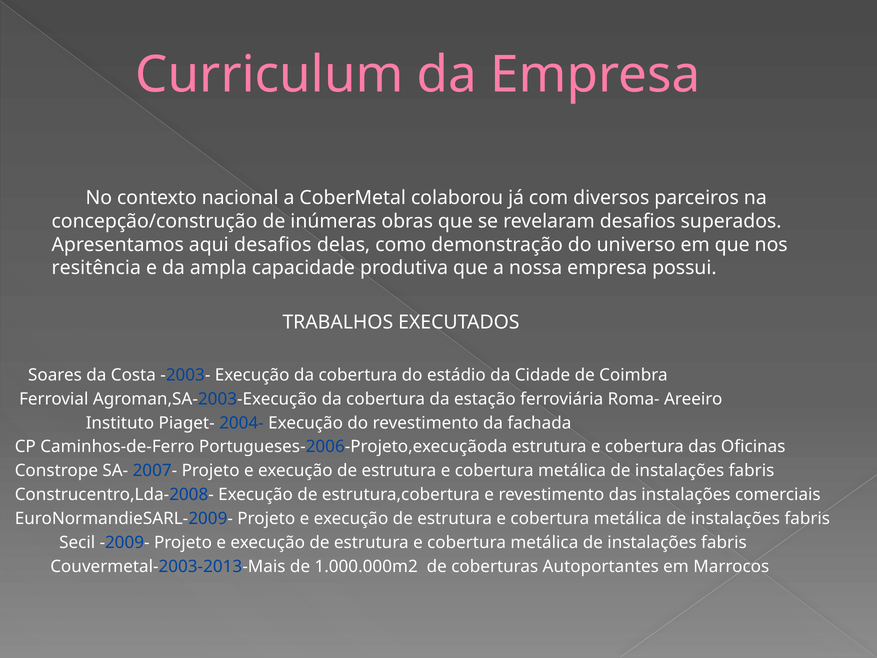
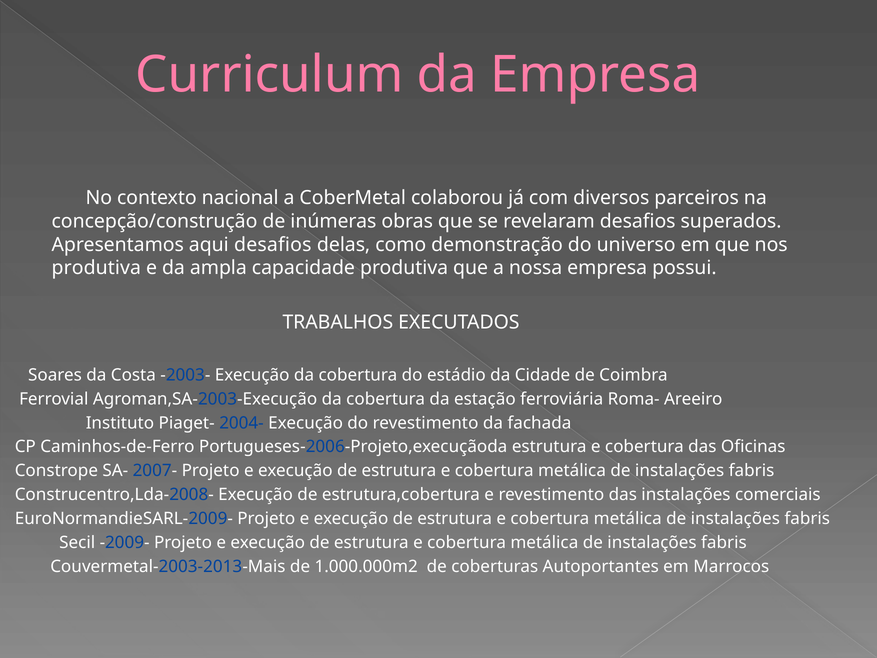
resitência: resitência -> produtiva (96, 268)
